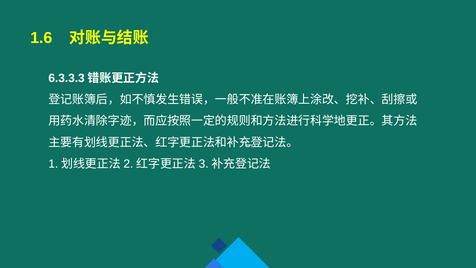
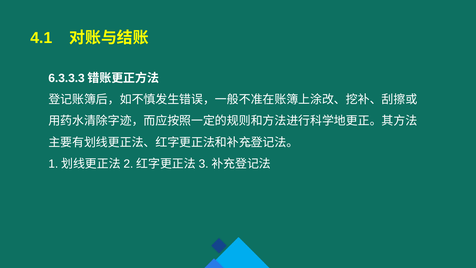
1.6: 1.6 -> 4.1 (41, 38)
